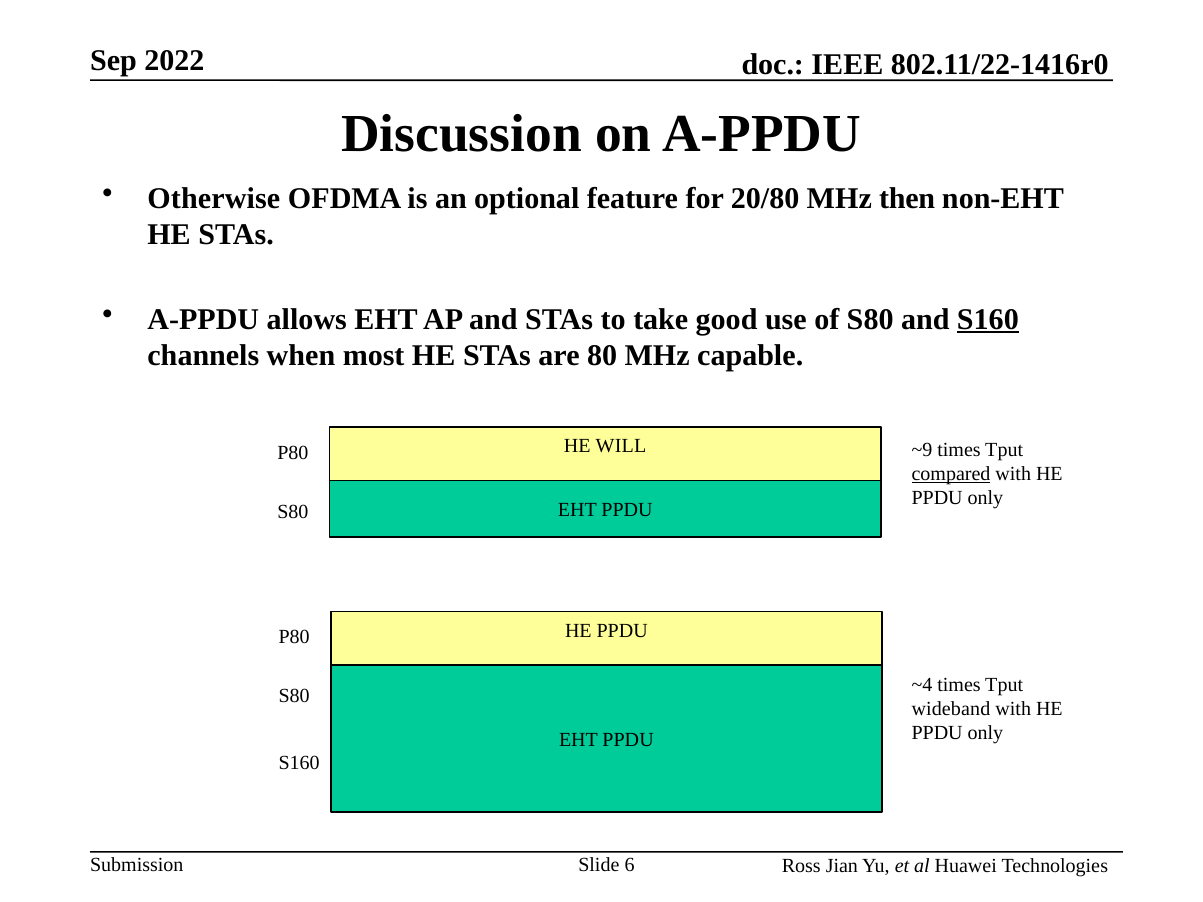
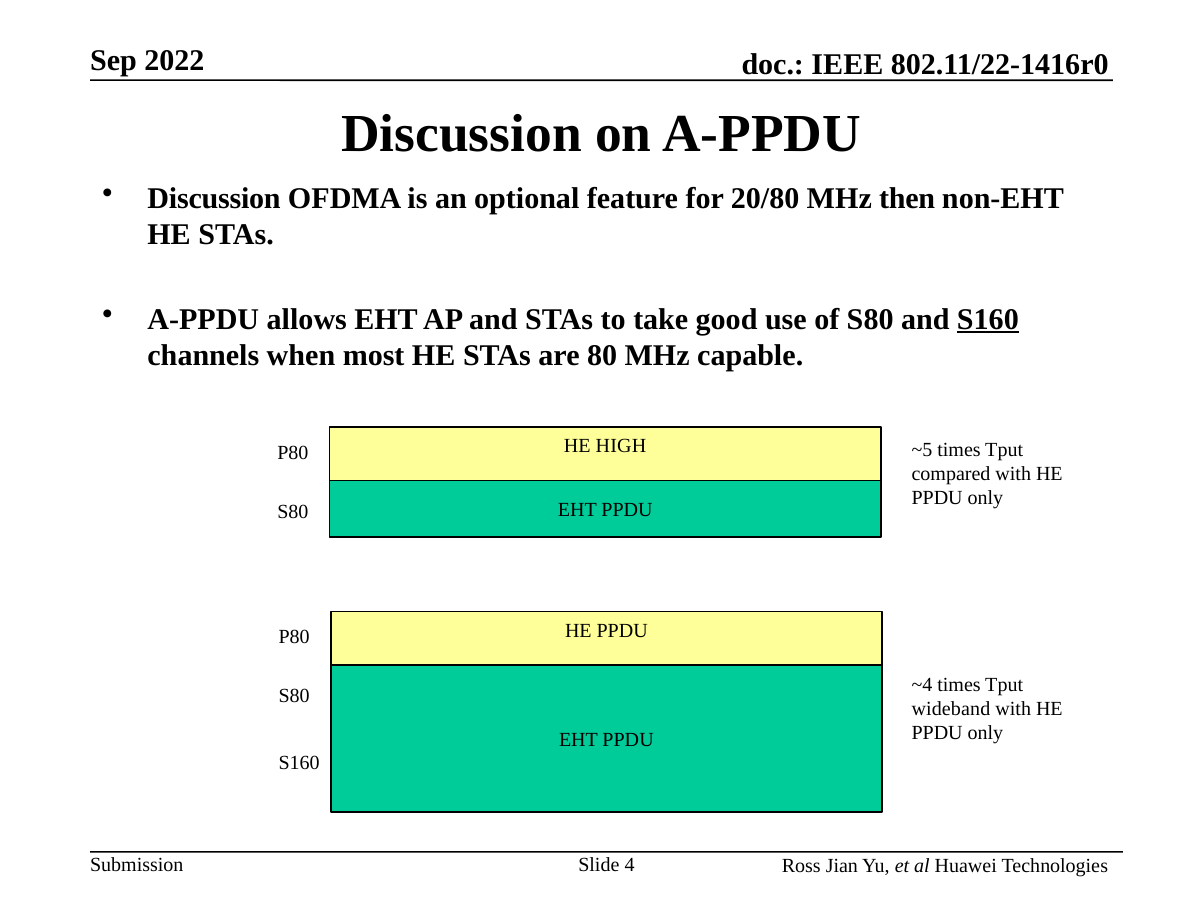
Otherwise: Otherwise -> Discussion (214, 199)
WILL: WILL -> HIGH (621, 446)
~9: ~9 -> ~5 (922, 450)
compared underline: present -> none (951, 474)
6: 6 -> 4 (630, 865)
